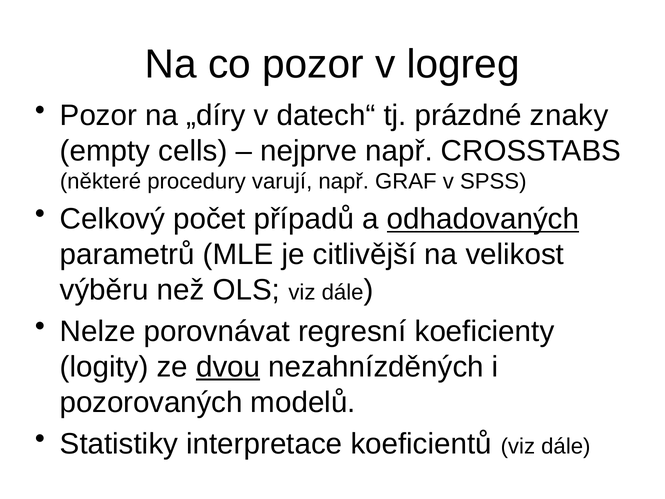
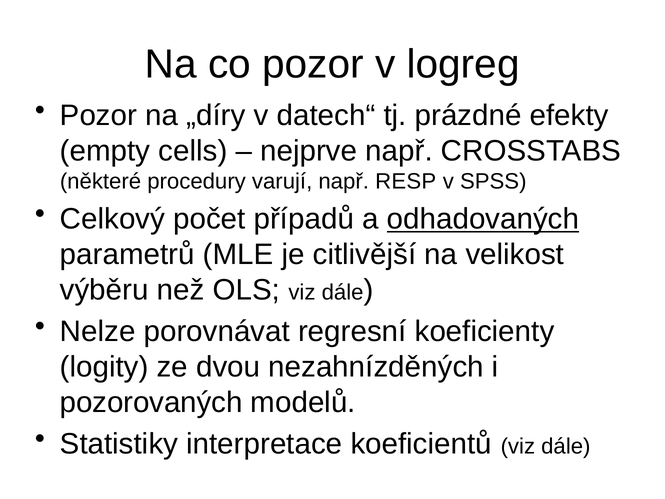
znaky: znaky -> efekty (569, 115)
GRAF: GRAF -> RESP (406, 181)
dvou underline: present -> none (228, 367)
